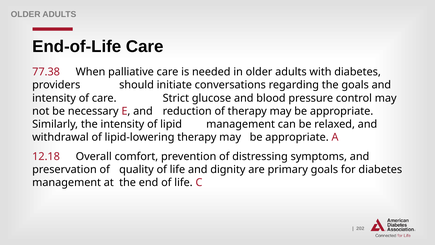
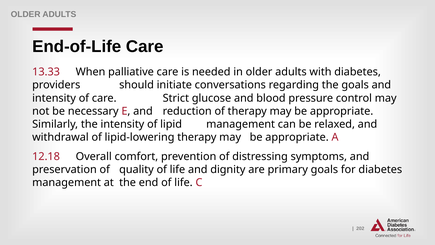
77.38: 77.38 -> 13.33 (46, 72)
